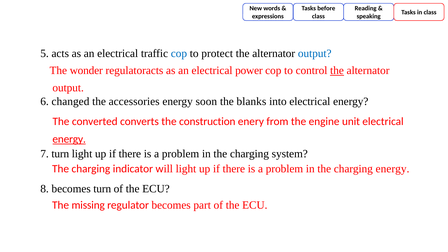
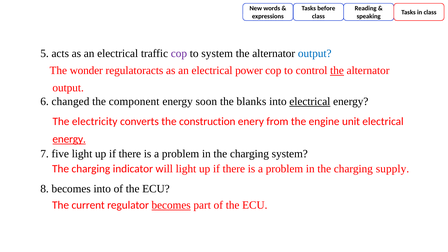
cop colour: blue -> purple (179, 53)
to protect: protect -> system (217, 53)
accessories: accessories -> component (134, 101)
electrical underline: none -> present (310, 101)
converted: converted -> electricity (95, 122)
7 turn: turn -> five (60, 154)
charging energy: energy -> supply (393, 169)
becomes turn: turn -> into (102, 189)
missing: missing -> current (88, 205)
becomes underline: none -> present (171, 205)
